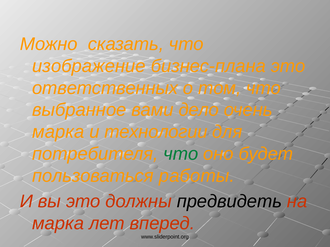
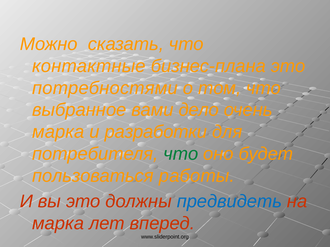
изображение: изображение -> контактные (89, 66)
ответственных: ответственных -> потребностями (105, 88)
технологии: технологии -> разработки (156, 132)
предвидеть colour: black -> blue (229, 202)
